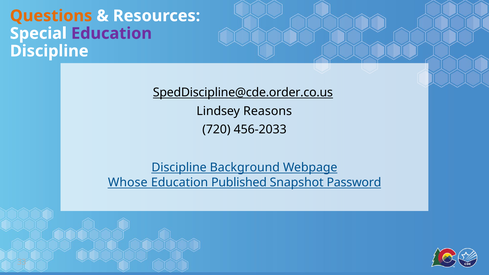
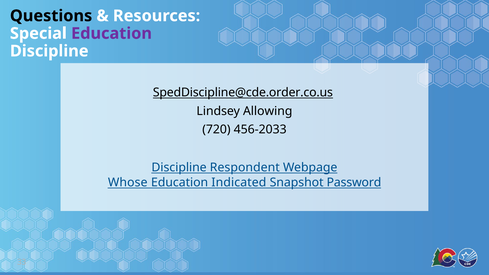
Questions colour: orange -> black (51, 16)
Reasons: Reasons -> Allowing (268, 111)
Background: Background -> Respondent (245, 168)
Published: Published -> Indicated (239, 183)
